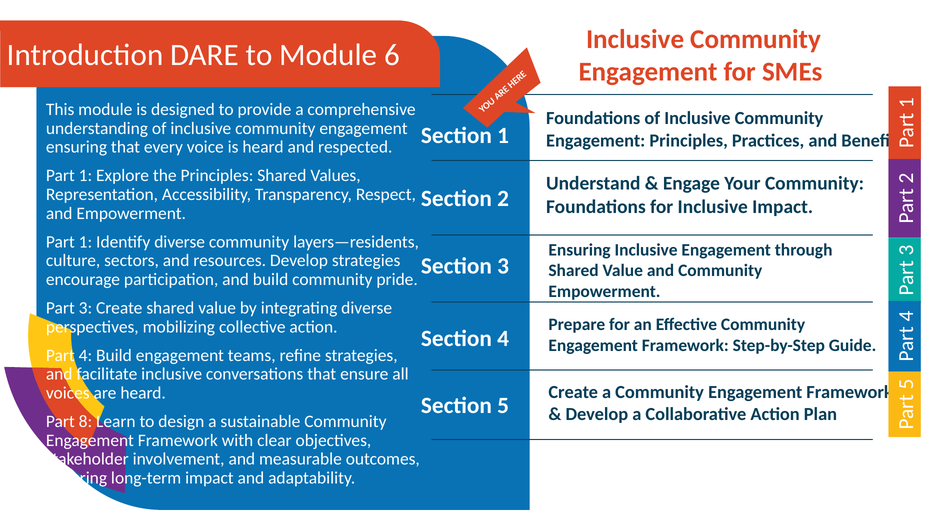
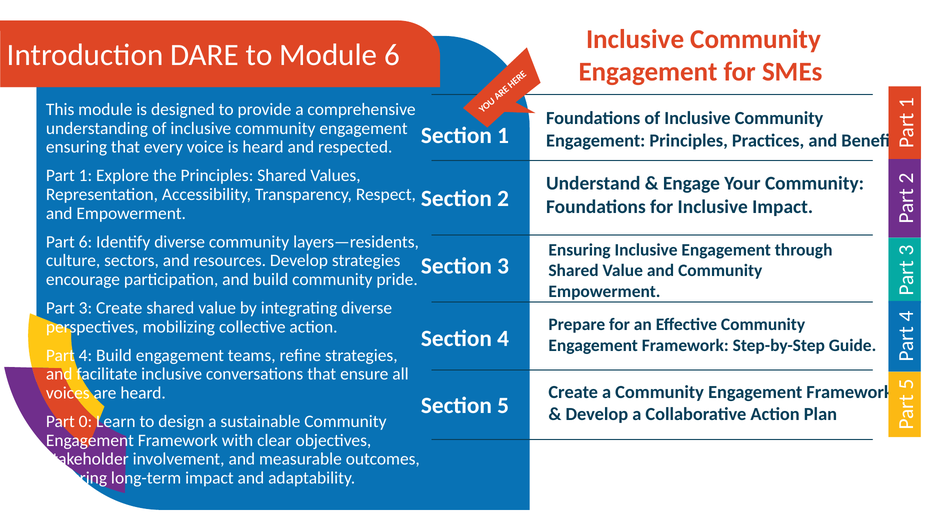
1: 1 -> 6 (85, 242)
8: 8 -> 0 (85, 422)
